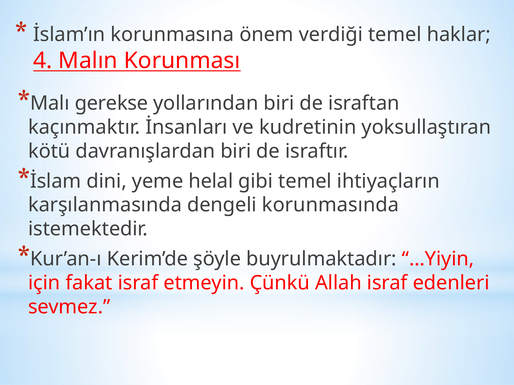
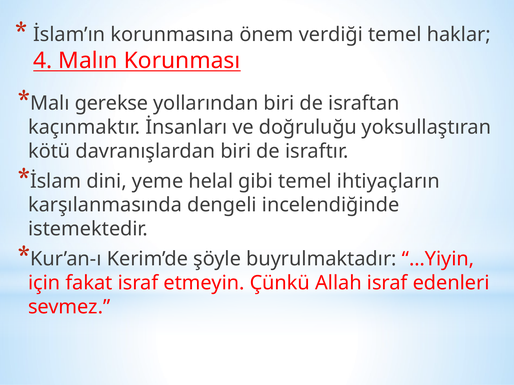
kudretinin: kudretinin -> doğruluğu (308, 127)
korunmasında: korunmasında -> incelendiğinde (331, 205)
